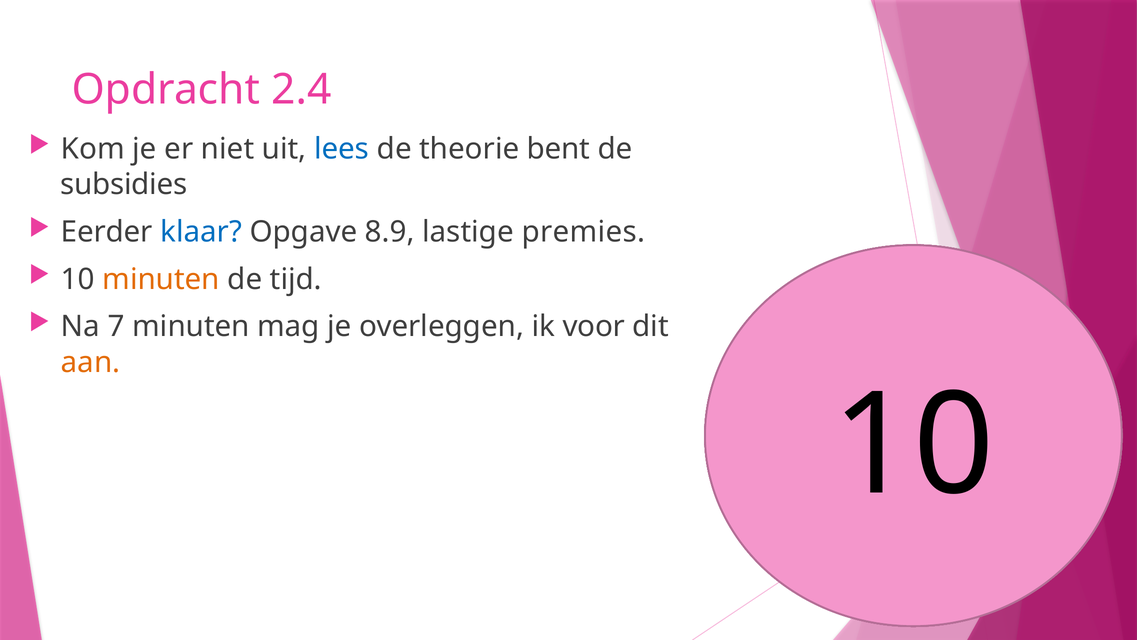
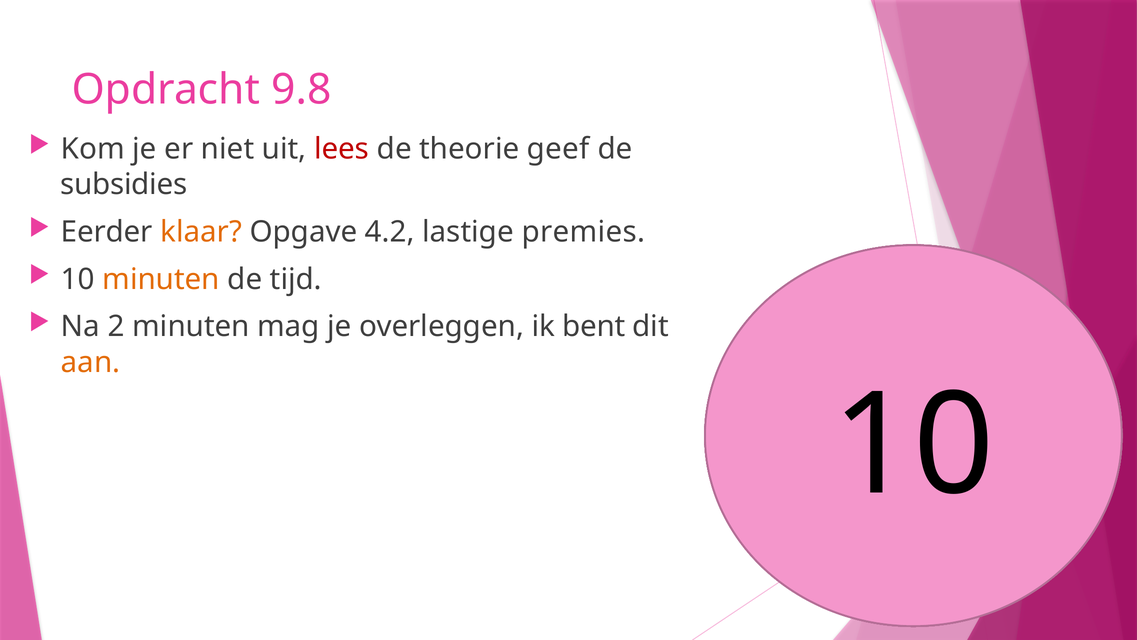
2.4: 2.4 -> 9.8 (301, 90)
lees colour: blue -> red (342, 149)
bent: bent -> geef (558, 149)
klaar colour: blue -> orange (201, 232)
8.9: 8.9 -> 4.2 (390, 232)
7: 7 -> 2 (116, 326)
voor: voor -> bent (594, 326)
